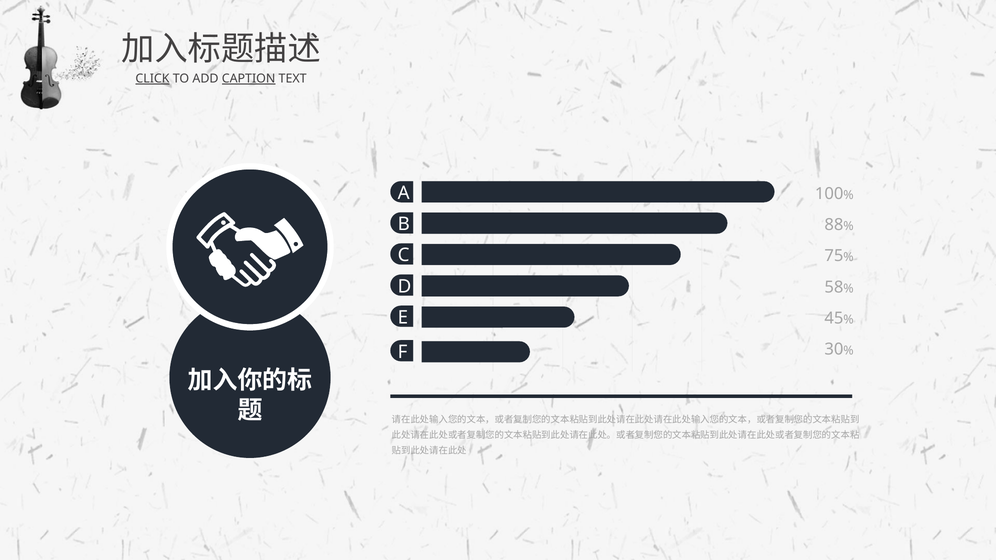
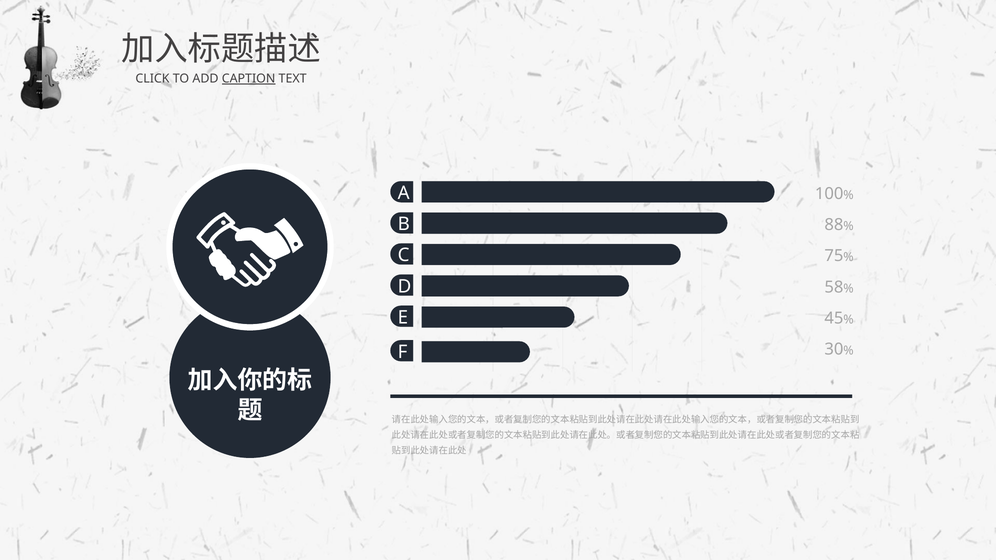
CLICK underline: present -> none (152, 79)
